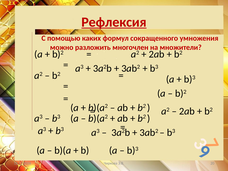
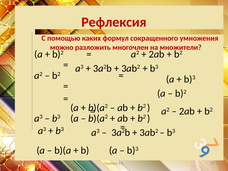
Рефлексия underline: present -> none (114, 22)
